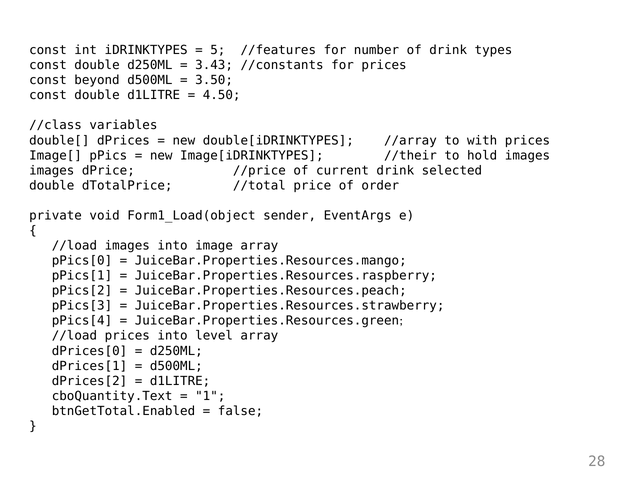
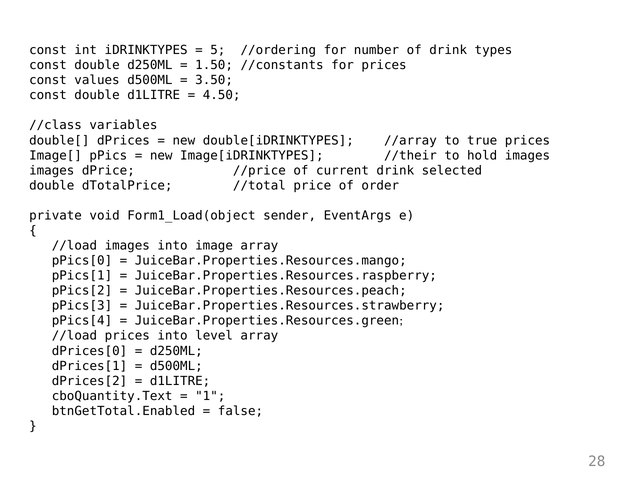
//features: //features -> //ordering (278, 50)
3.43: 3.43 -> 1.50 (214, 65)
beyond: beyond -> values (97, 80)
with: with -> true (482, 140)
